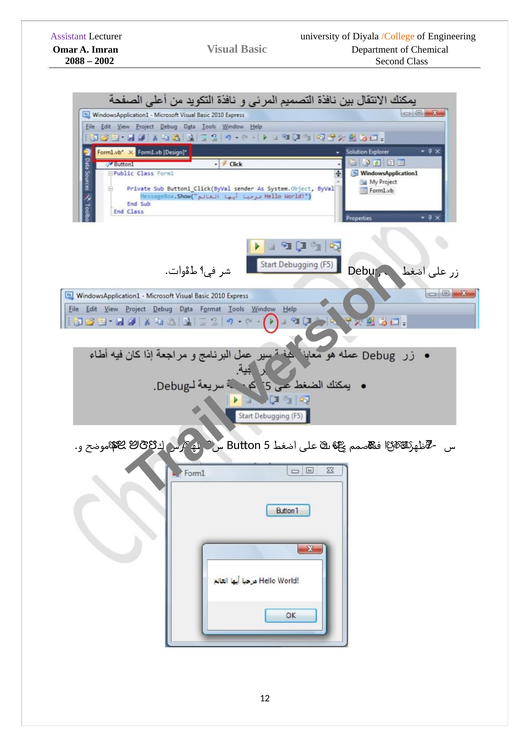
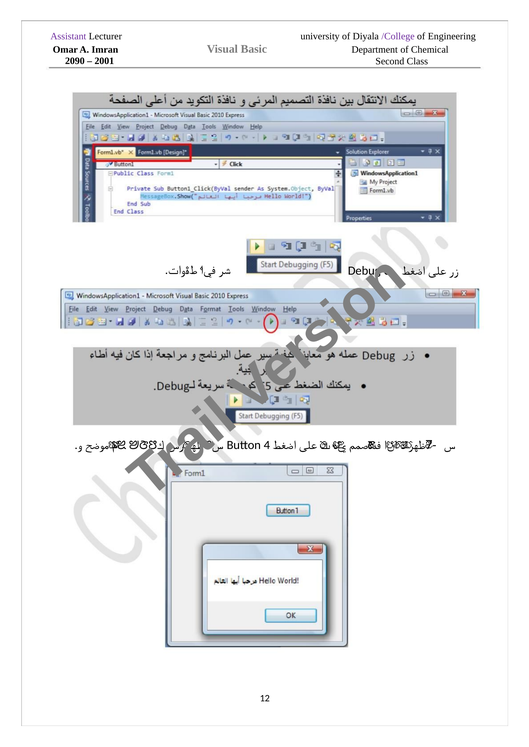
/College colour: orange -> purple (398, 36)
2088: 2088 -> 2090 (75, 61)
2002: 2002 -> 2001 (104, 61)
5: 5 -> 4 (267, 445)
